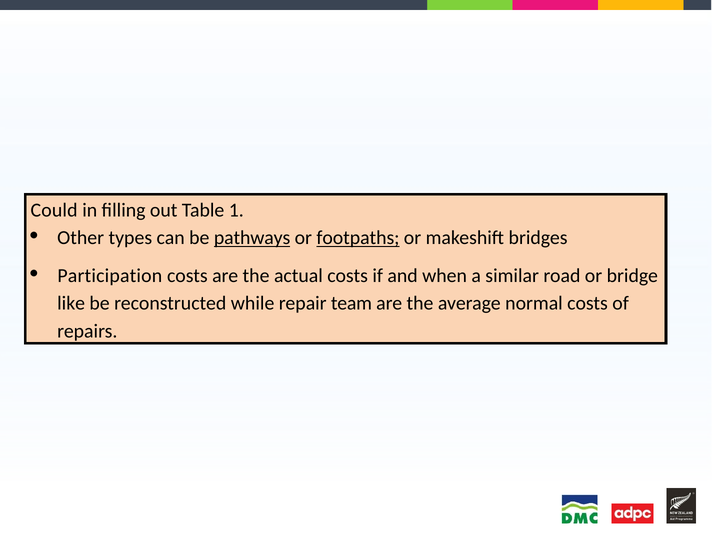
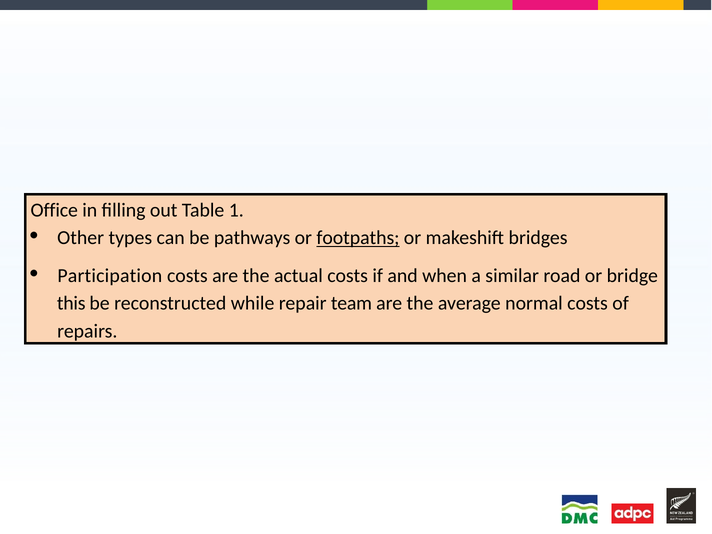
Could: Could -> Office (54, 210)
pathways underline: present -> none (252, 238)
like: like -> this (71, 303)
